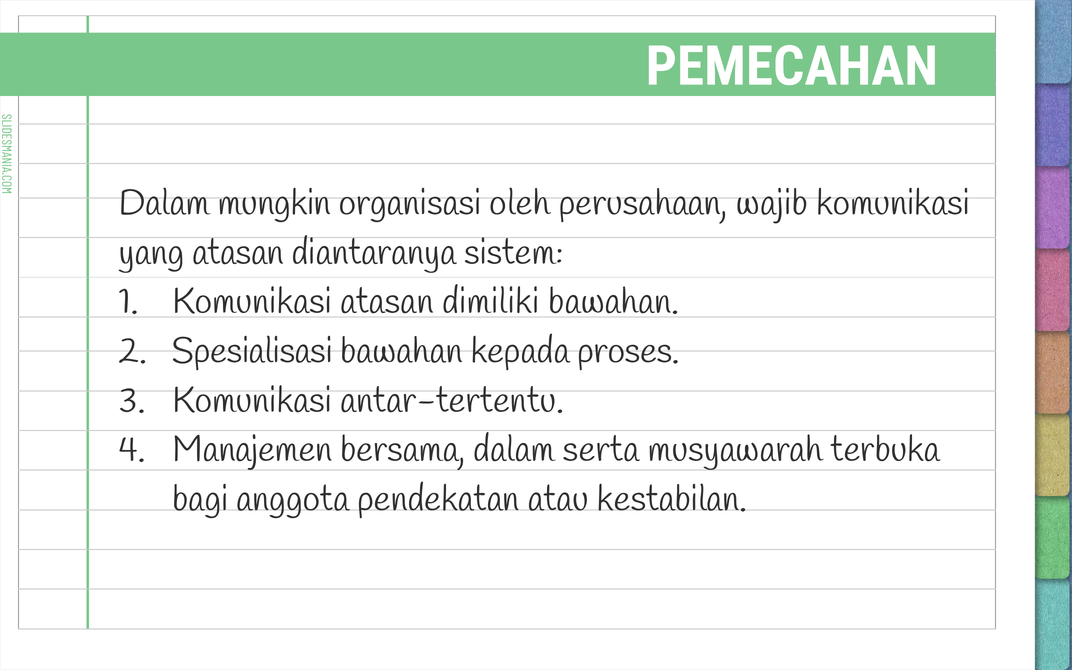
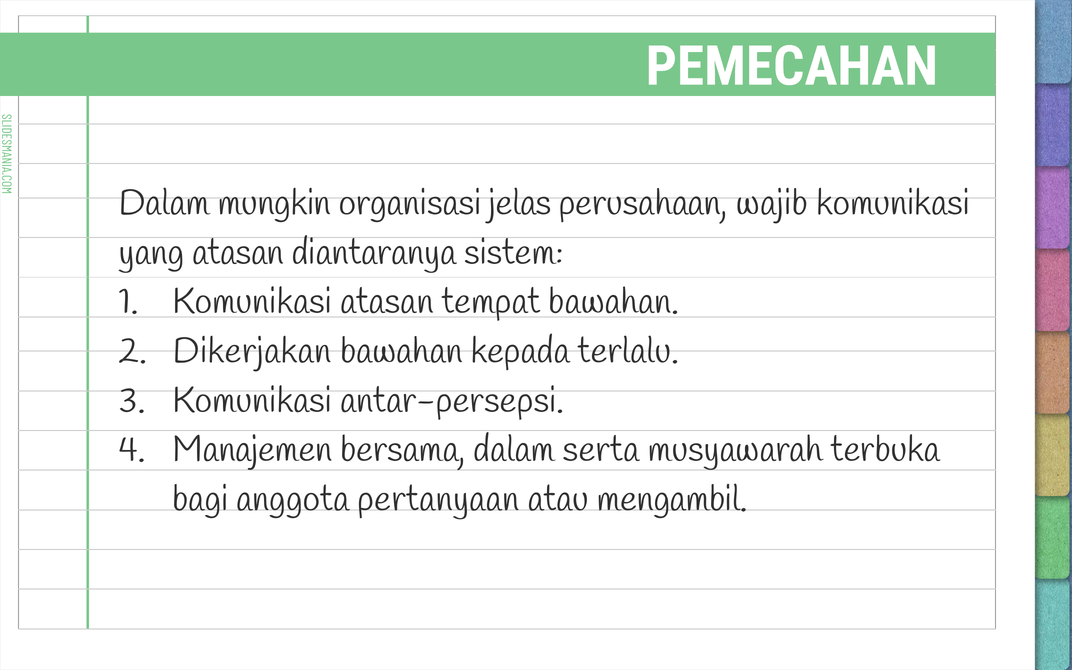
oleh: oleh -> jelas (520, 203)
dimiliki: dimiliki -> tempat (491, 302)
Spesialisasi: Spesialisasi -> Dikerjakan (252, 351)
proses: proses -> terlalu (629, 351)
antar-tertentu: antar-tertentu -> antar-persepsi (452, 400)
pendekatan: pendekatan -> pertanyaan (438, 499)
kestabilan: kestabilan -> mengambil (672, 499)
